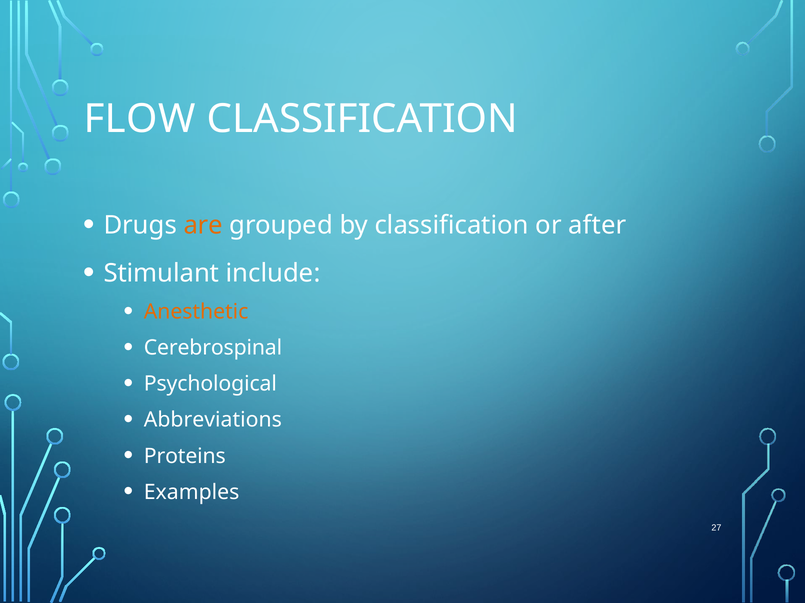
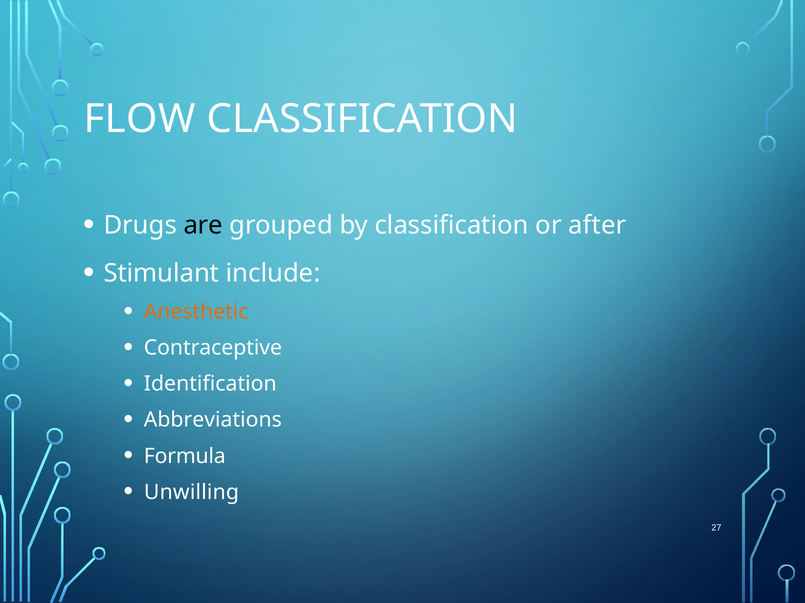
are colour: orange -> black (203, 225)
Cerebrospinal: Cerebrospinal -> Contraceptive (213, 348)
Psychological: Psychological -> Identification (210, 384)
Proteins: Proteins -> Formula (185, 457)
Examples: Examples -> Unwilling (191, 493)
